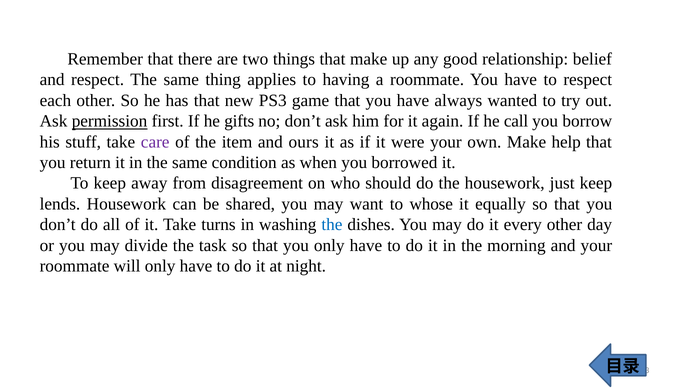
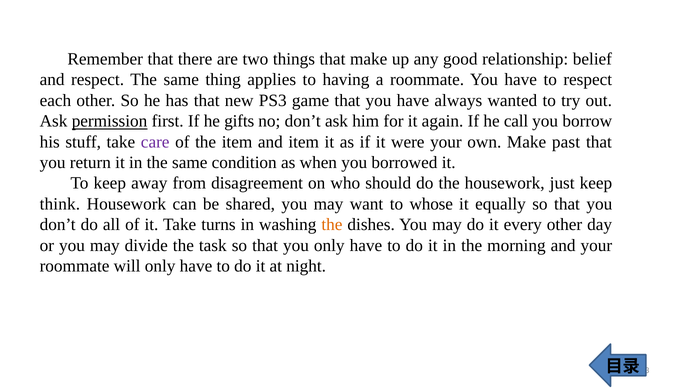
and ours: ours -> item (304, 142)
help: help -> past (566, 142)
lends: lends -> think (60, 204)
the colour: blue -> orange (332, 224)
